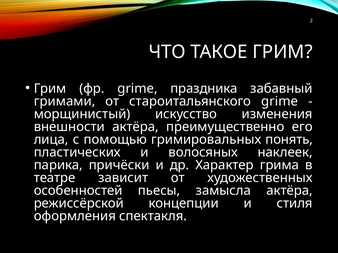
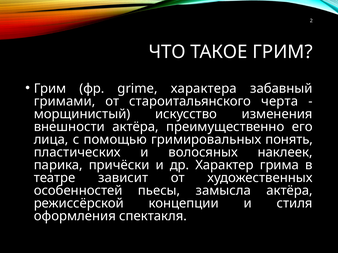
праздника: праздника -> характера (204, 89)
староитальянского grime: grime -> черта (280, 101)
